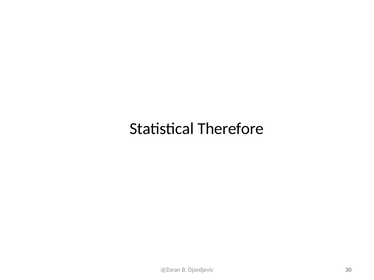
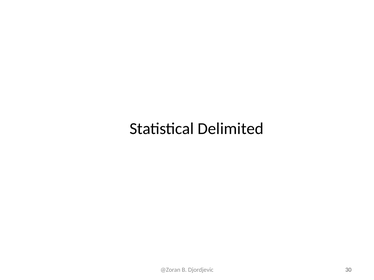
Therefore: Therefore -> Delimited (231, 129)
